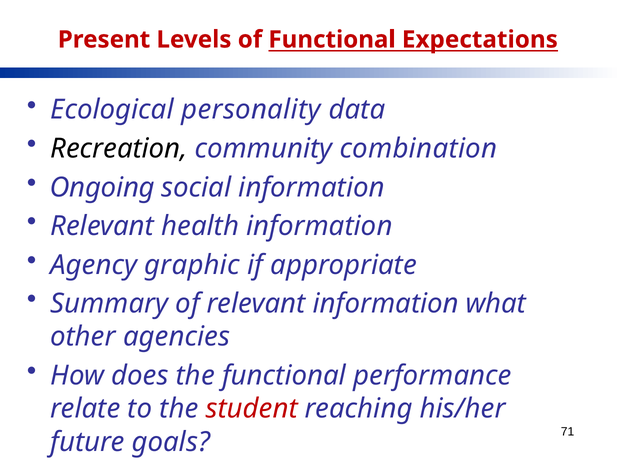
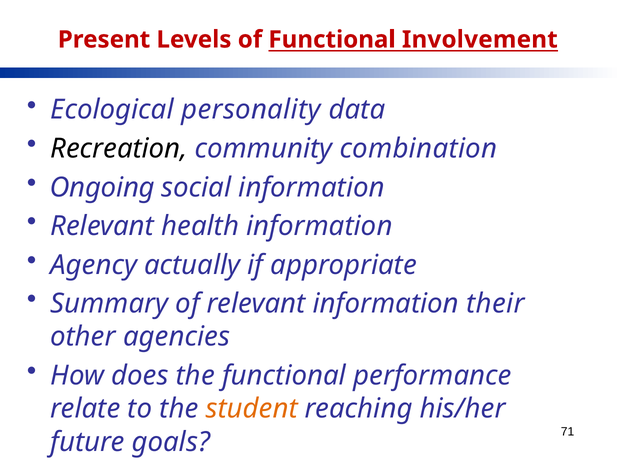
Expectations: Expectations -> Involvement (480, 40)
graphic: graphic -> actually (192, 265)
what: what -> their (495, 303)
student colour: red -> orange (252, 408)
